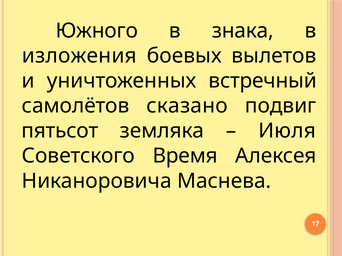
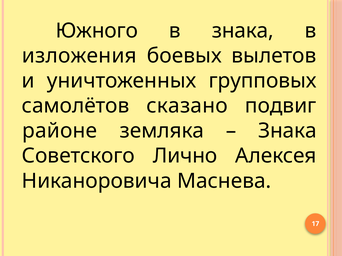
встречный: встречный -> групповых (263, 81)
пятьсот: пятьсот -> районе (60, 131)
Июля: Июля -> Знака (287, 131)
Время: Время -> Лично (185, 156)
